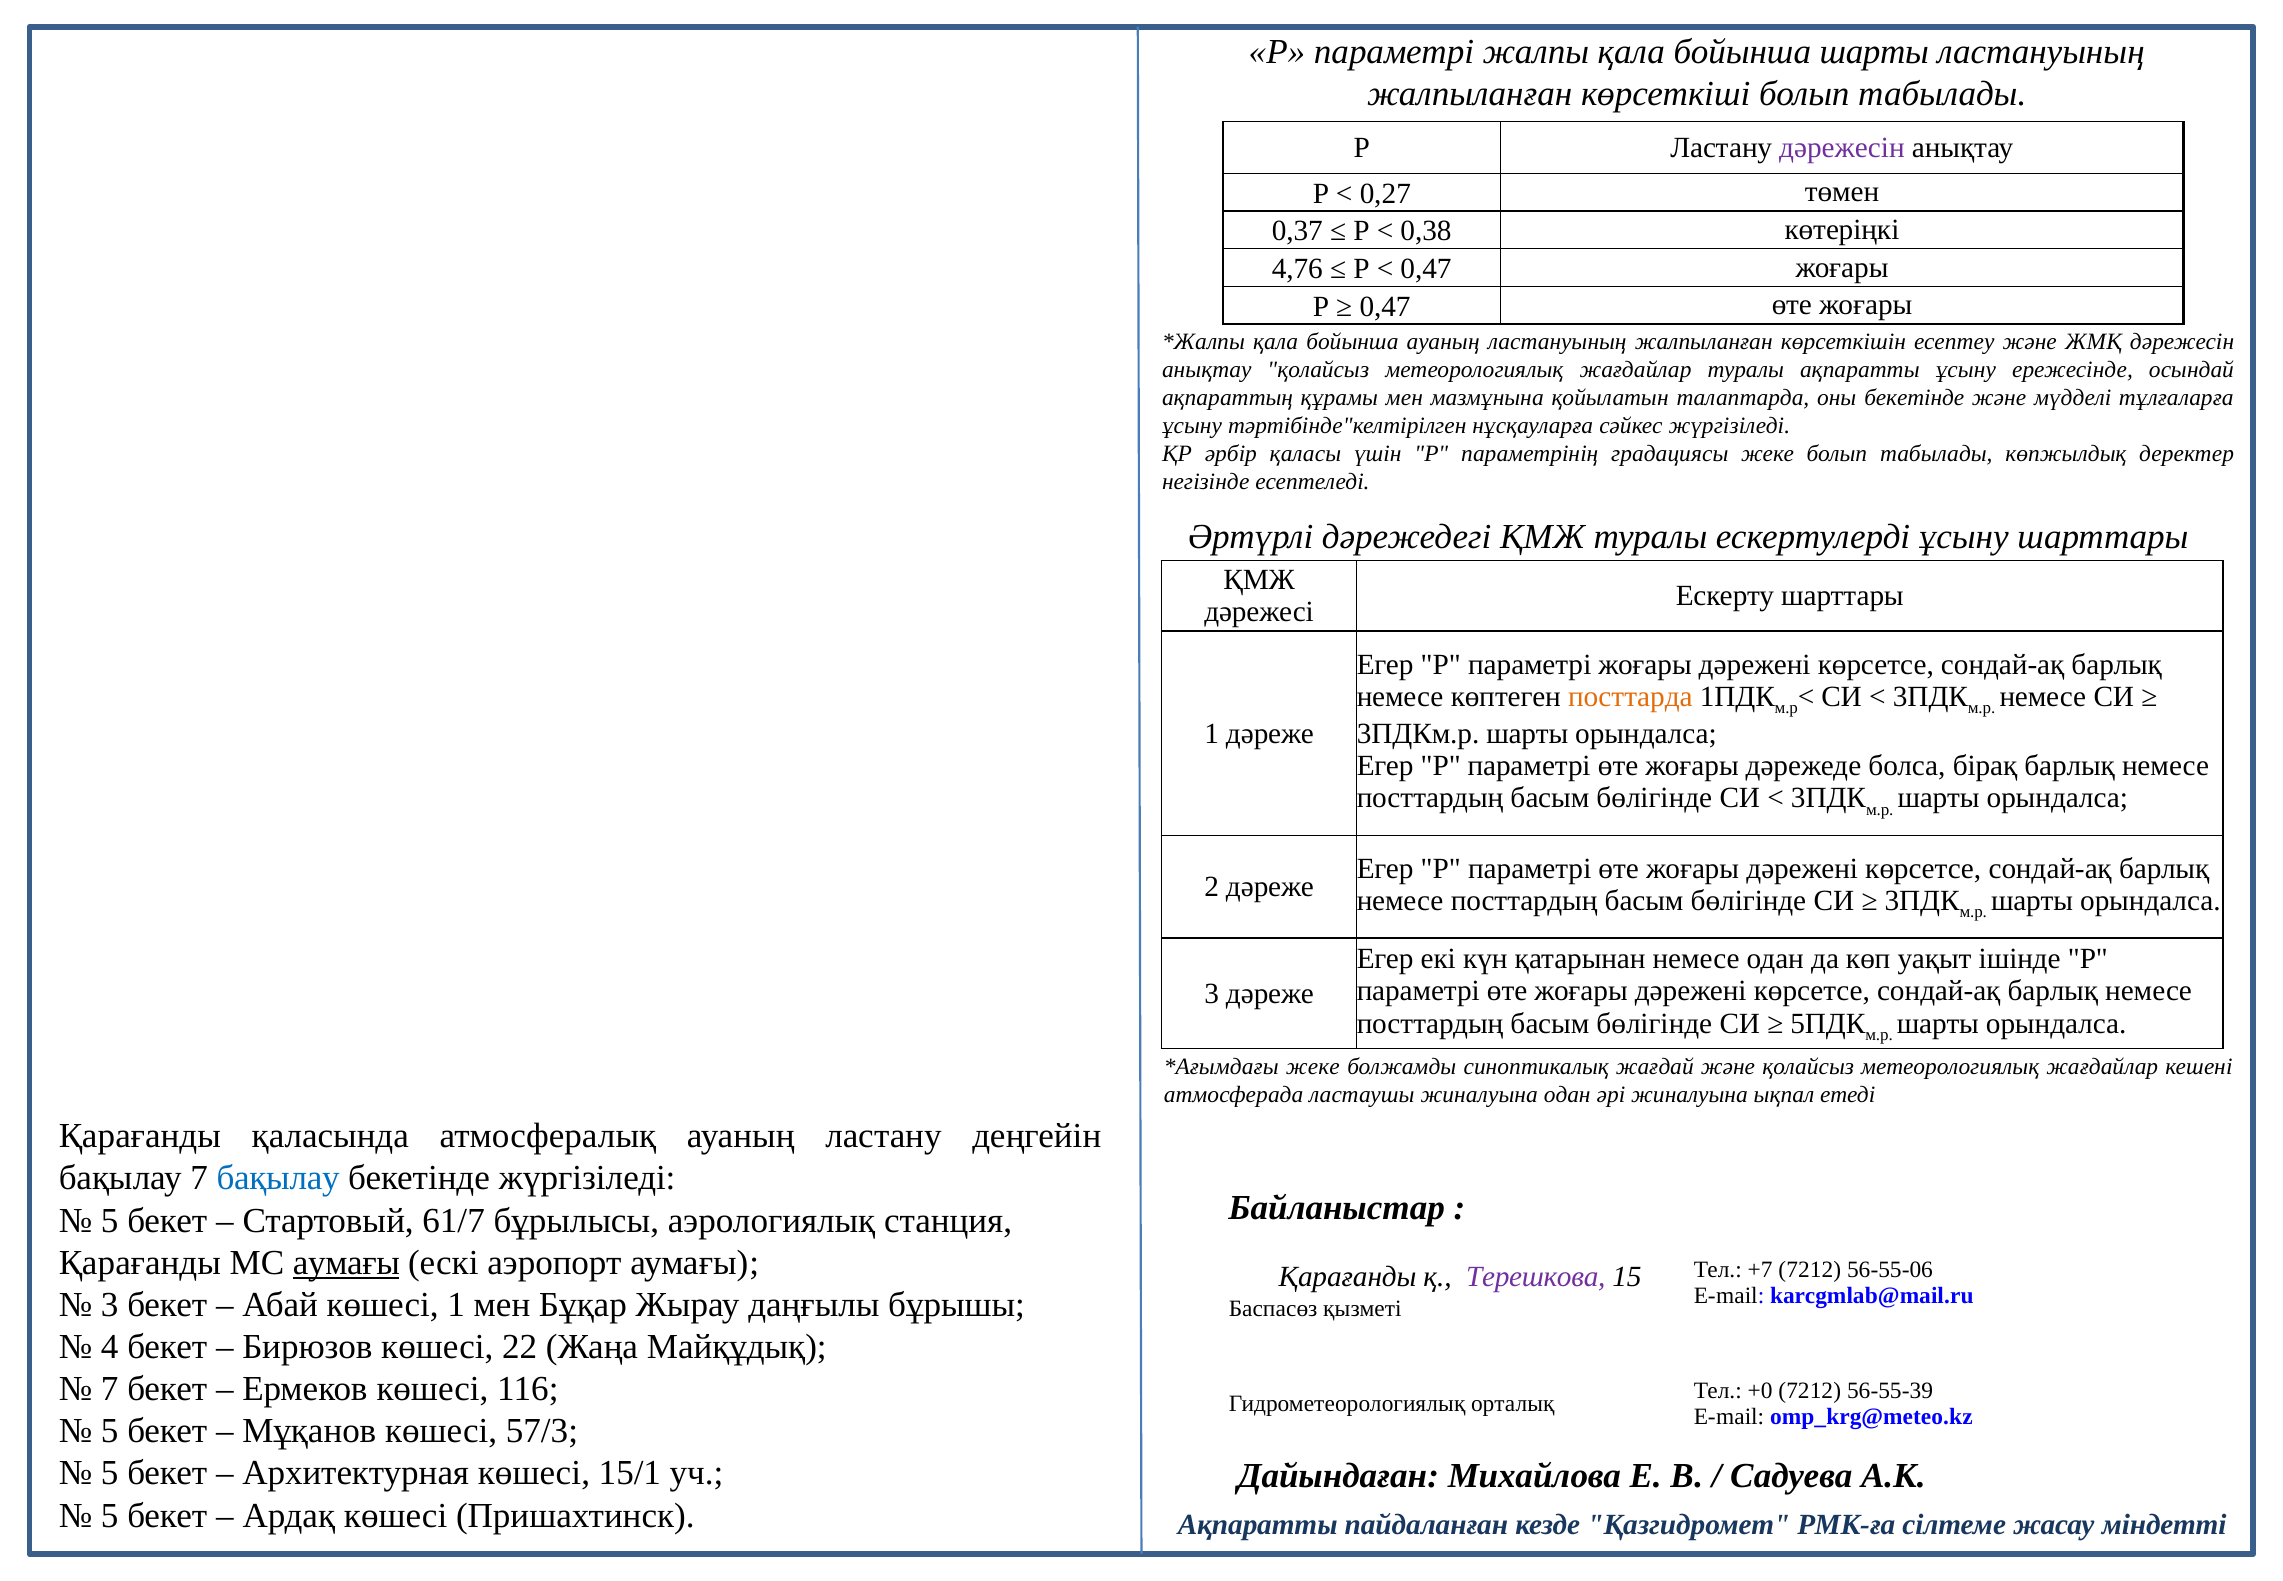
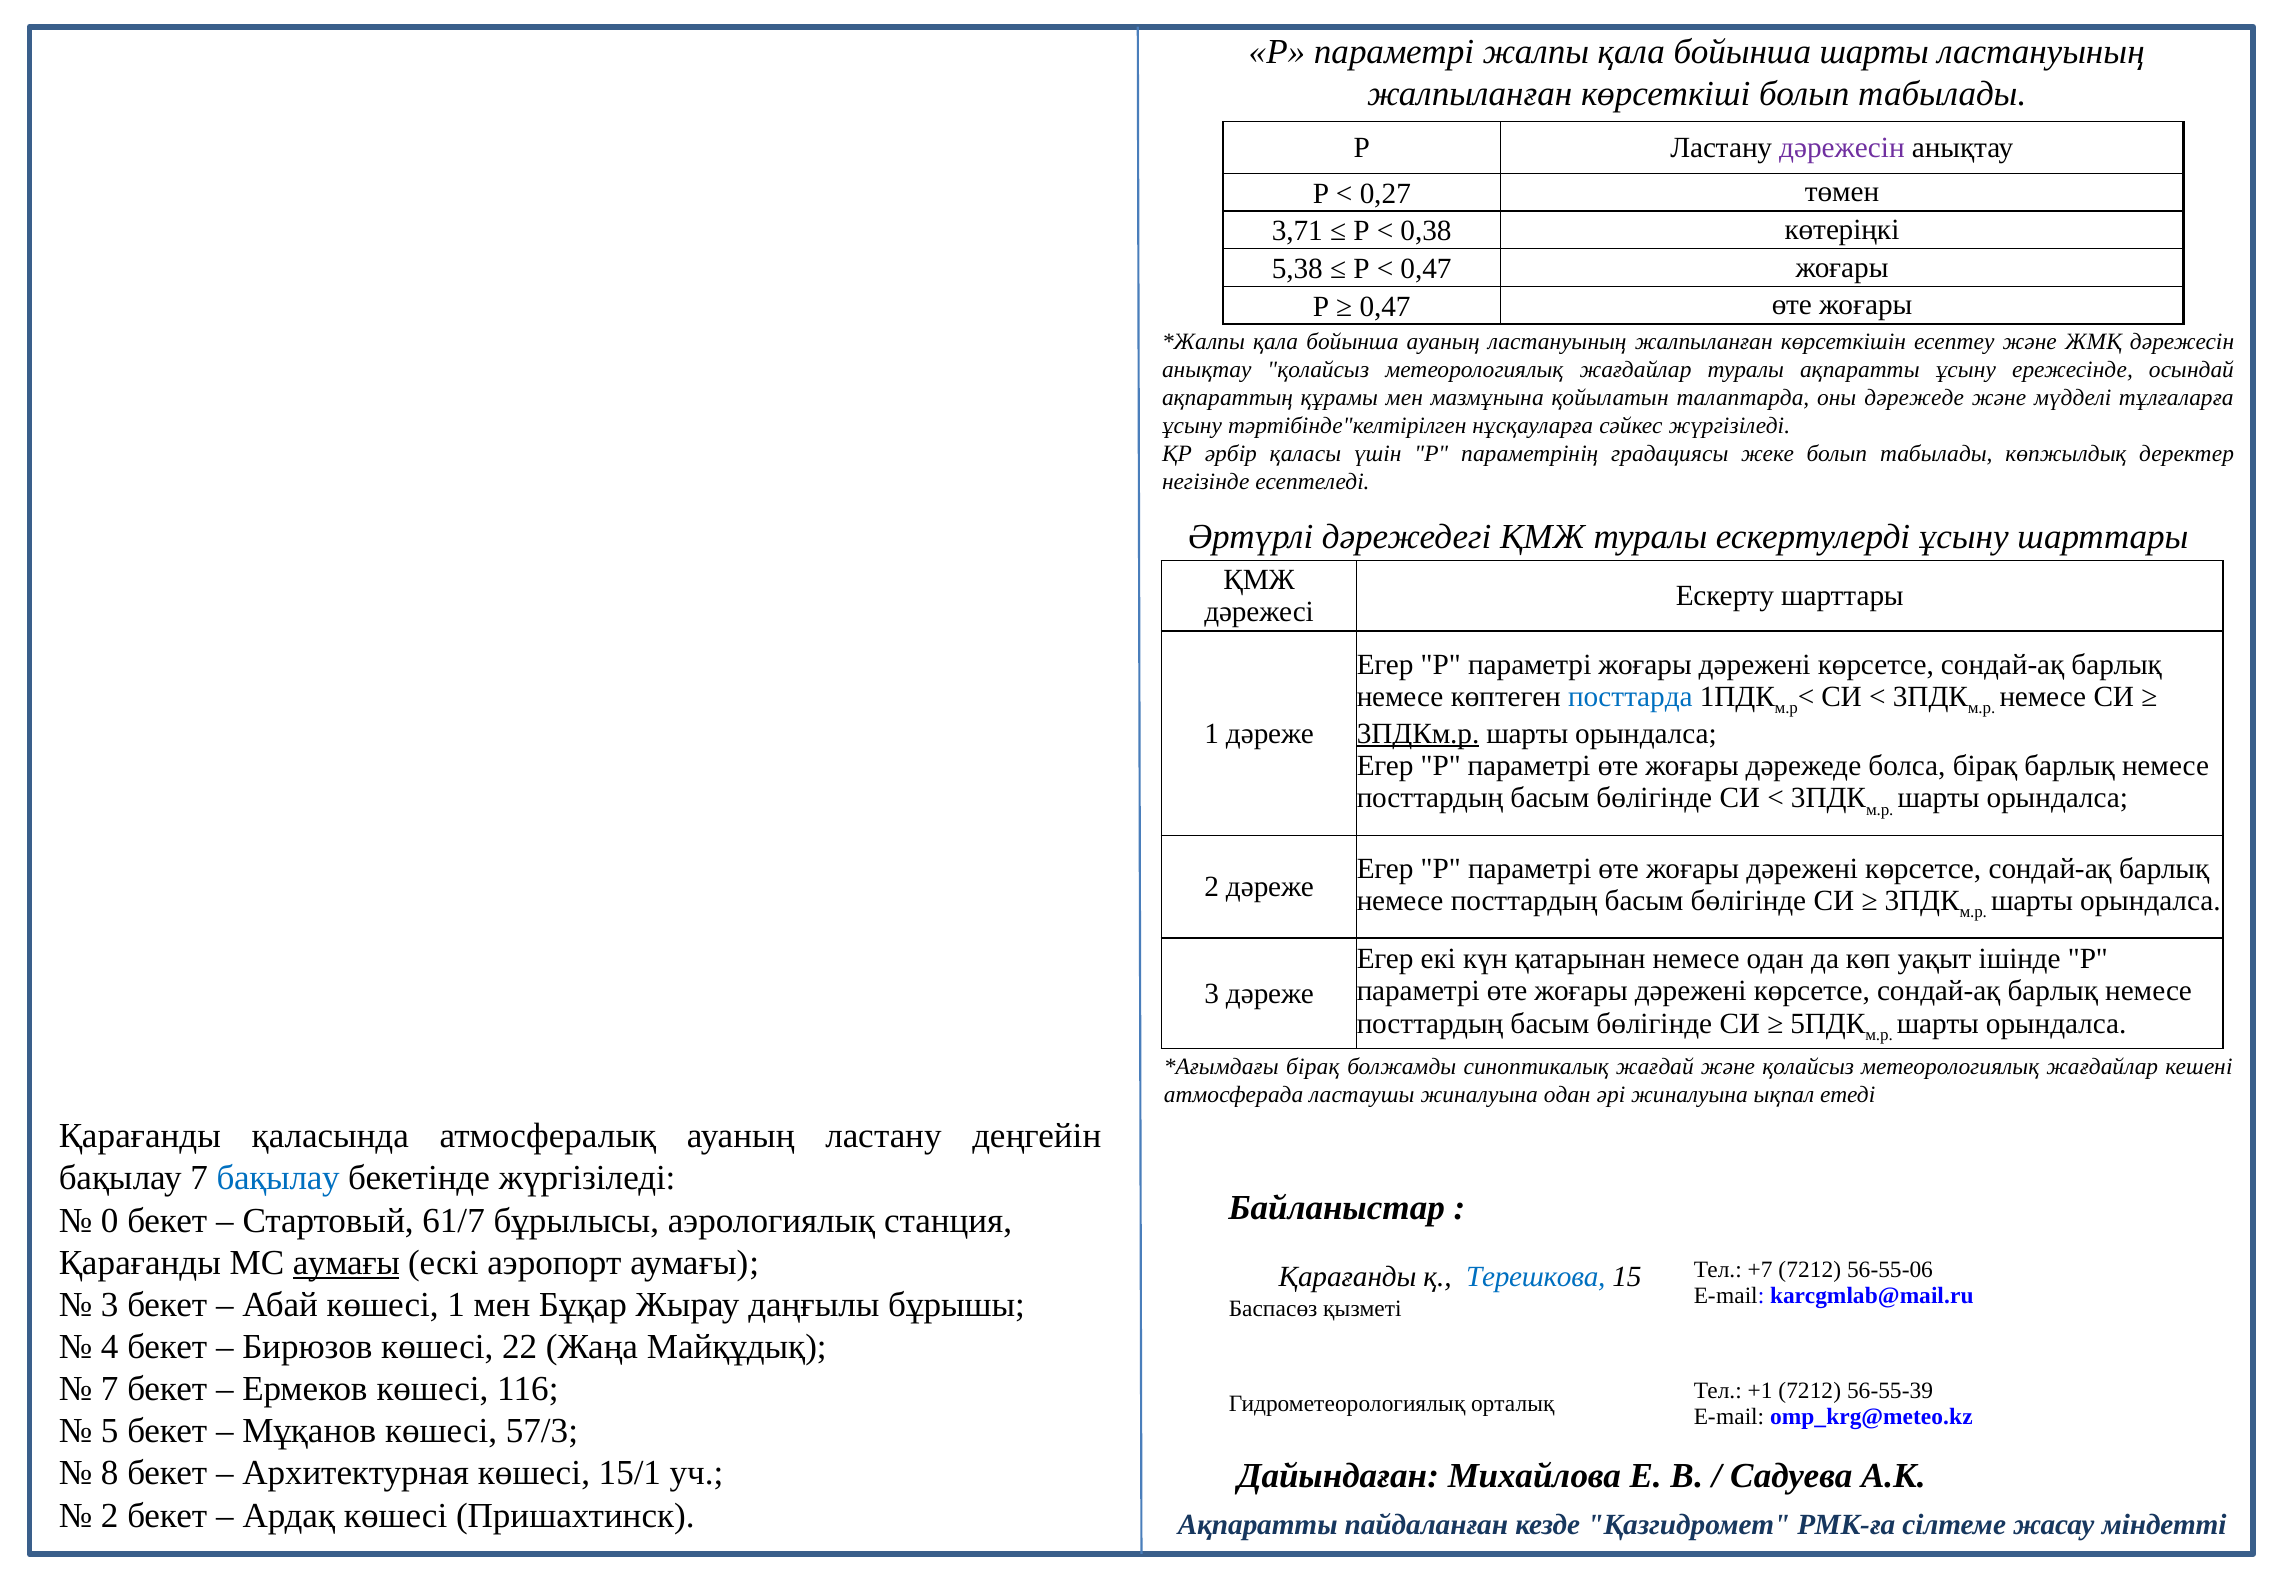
0,37: 0,37 -> 3,71 (1297, 231)
4,76: 4,76 -> 5,38 (1297, 269)
оны бекетінде: бекетінде -> дәрежеде (1914, 397)
посттарда colour: orange -> blue (1630, 696)
3ПДКм.р underline: none -> present (1418, 733)
жеке: жеке -> бірақ (1313, 1067)
5: 5 -> 0 (110, 1220)
Терешкова colour: purple -> blue (1536, 1277)
+0: +0 -> +1 (1760, 1391)
5: 5 -> 8 (110, 1473)
5: 5 -> 2 (110, 1515)
